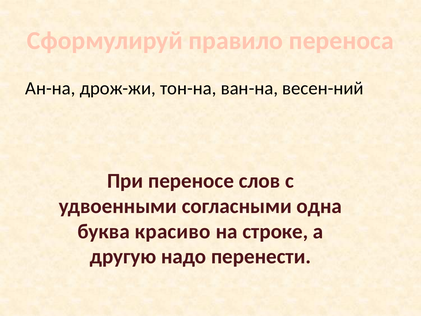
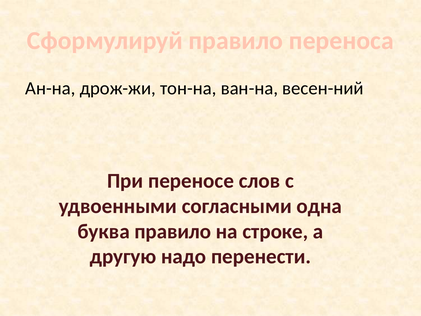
буква красиво: красиво -> правило (173, 231)
